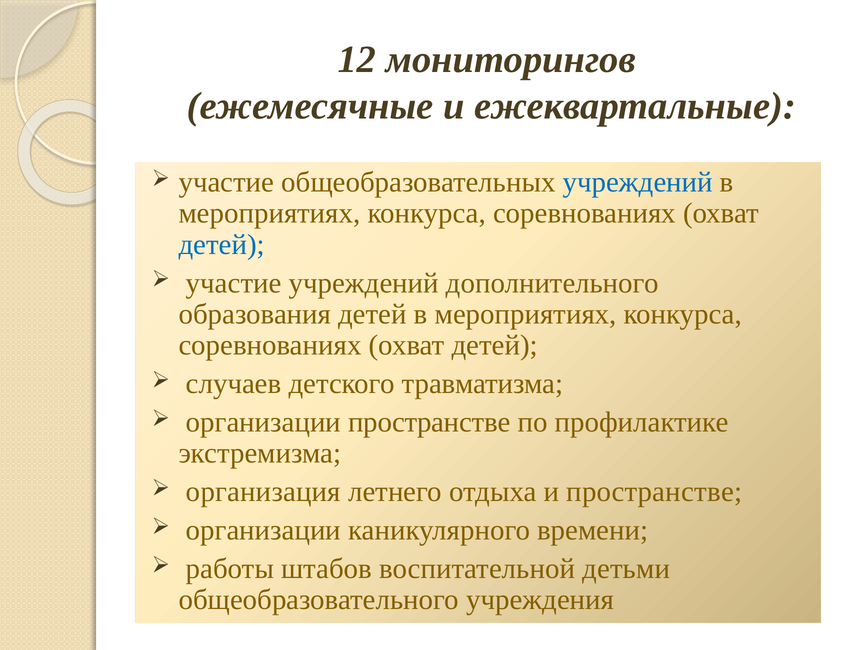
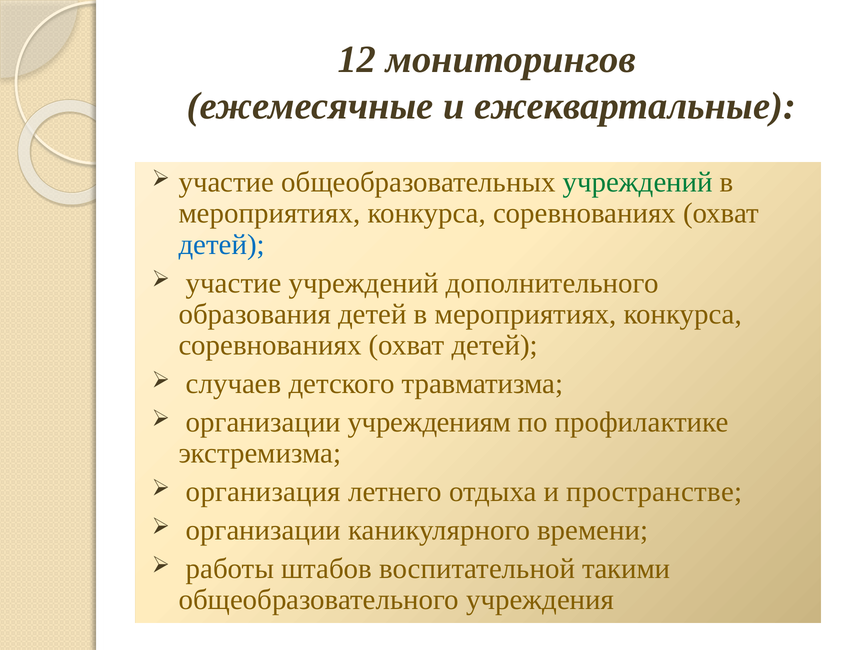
учреждений colour: blue -> green (638, 182)
организации пространстве: пространстве -> учреждениям (429, 422)
детьми: детьми -> такими (626, 569)
